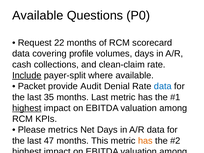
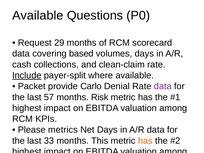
22: 22 -> 29 (59, 43)
profile: profile -> based (81, 54)
Audit: Audit -> Carlo (91, 86)
data colour: blue -> purple (163, 86)
35: 35 -> 57 (49, 97)
months Last: Last -> Risk (100, 97)
highest underline: present -> none (27, 108)
47: 47 -> 33 (49, 141)
